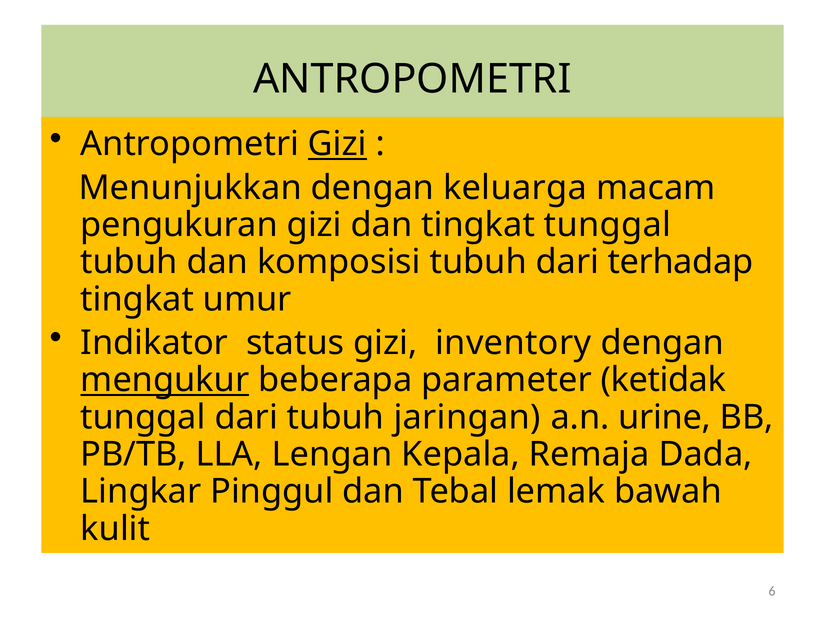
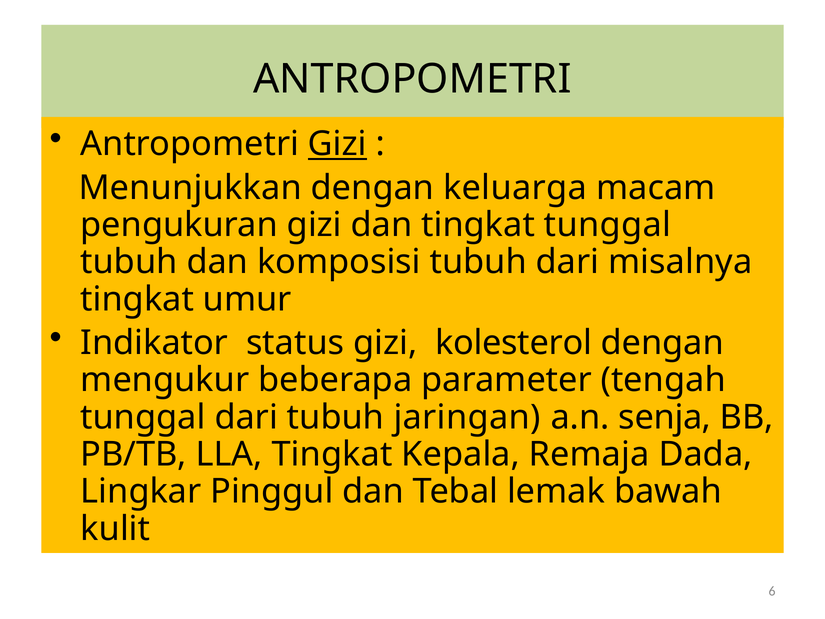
terhadap: terhadap -> misalnya (680, 262)
inventory: inventory -> kolesterol (514, 343)
mengukur underline: present -> none (165, 380)
ketidak: ketidak -> tengah (663, 380)
urine: urine -> senja (665, 417)
LLA Lengan: Lengan -> Tingkat (332, 454)
